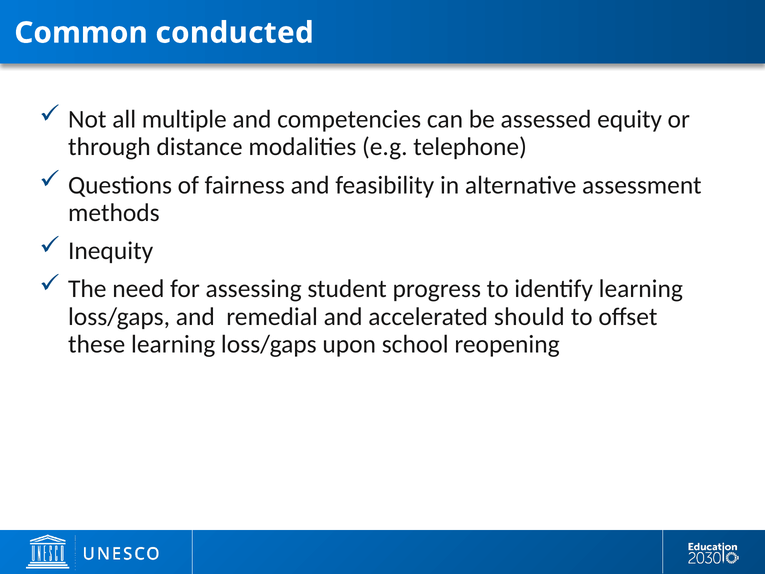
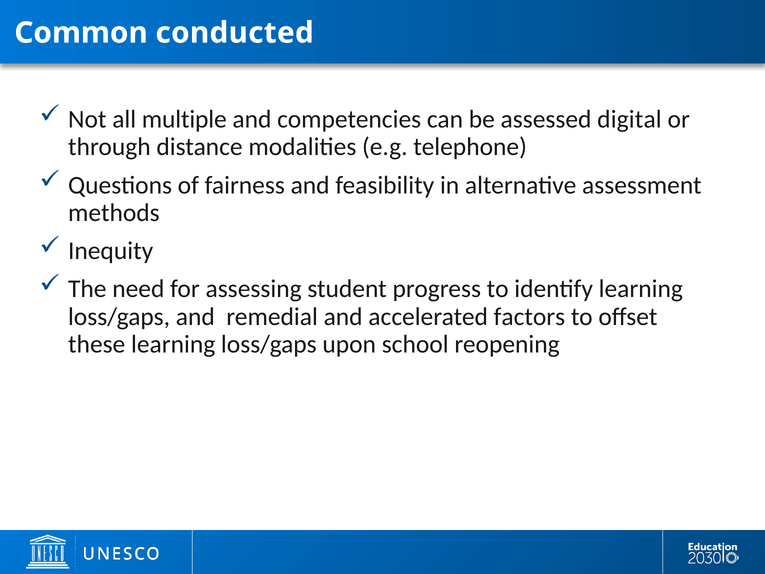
equity: equity -> digital (629, 119)
should: should -> factors (529, 316)
